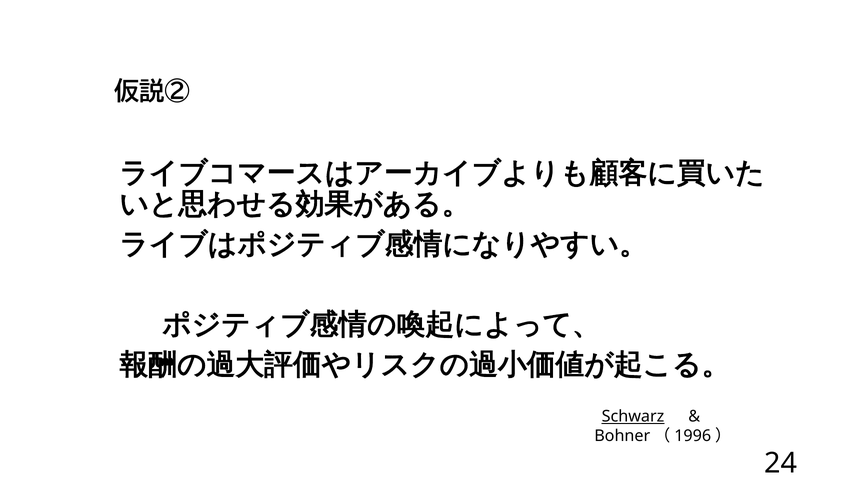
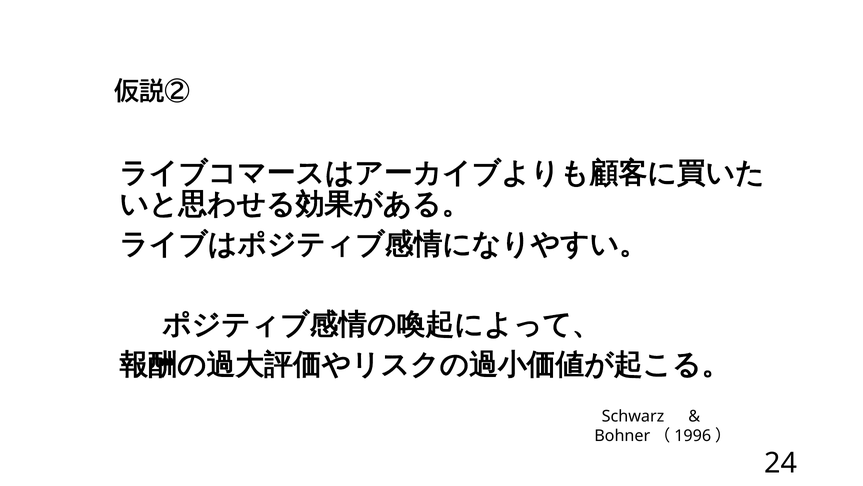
Schwarz underline: present -> none (633, 416)
